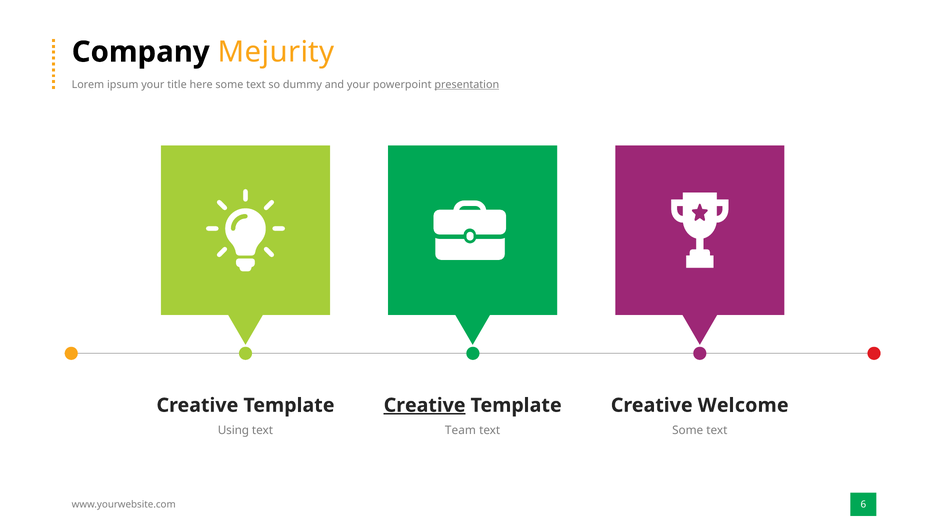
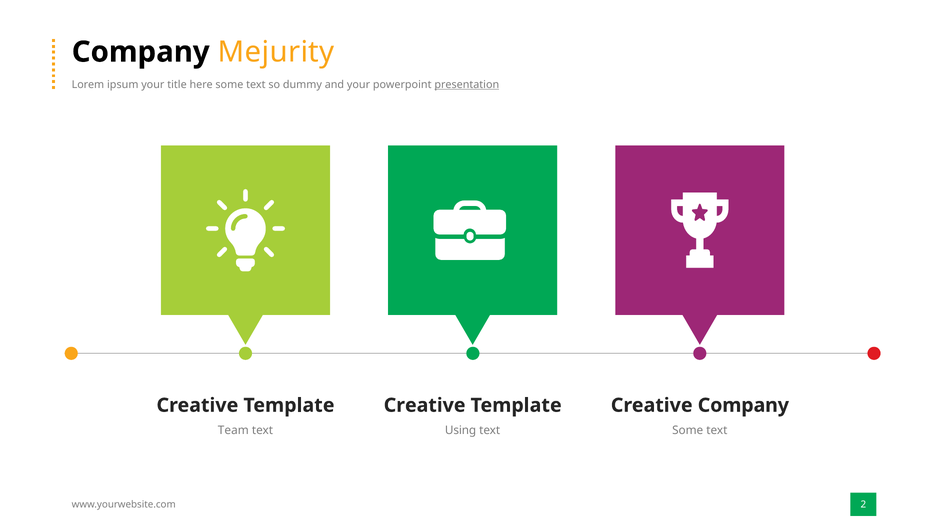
Creative underline: present -> none (425, 406)
Creative Welcome: Welcome -> Company (743, 406)
Using: Using -> Team (233, 431)
Team: Team -> Using (461, 431)
6: 6 -> 2 (863, 505)
